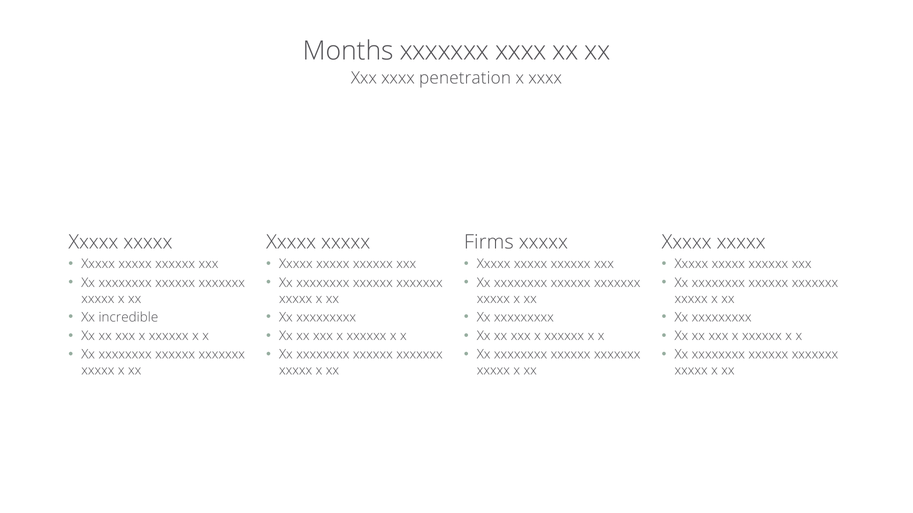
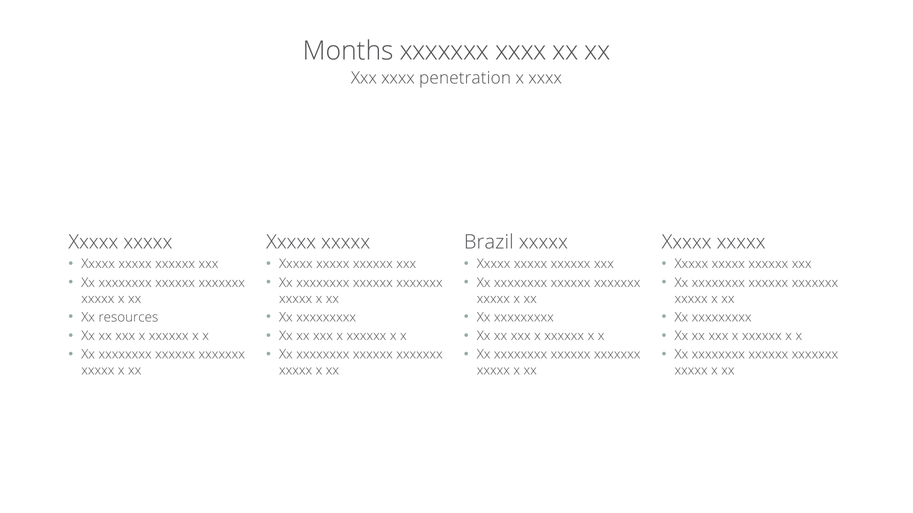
Firms: Firms -> Brazil (489, 242)
incredible: incredible -> resources (128, 318)
